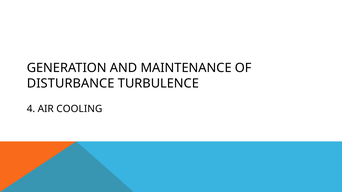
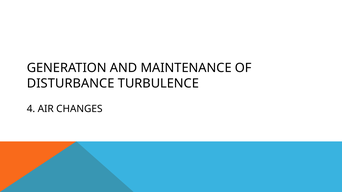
COOLING: COOLING -> CHANGES (79, 109)
